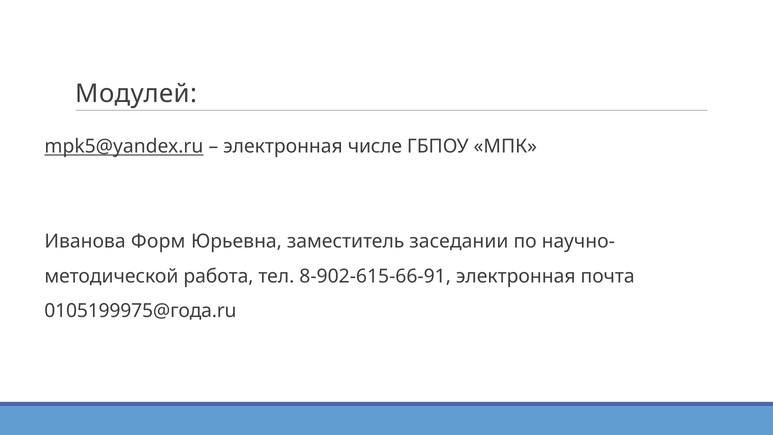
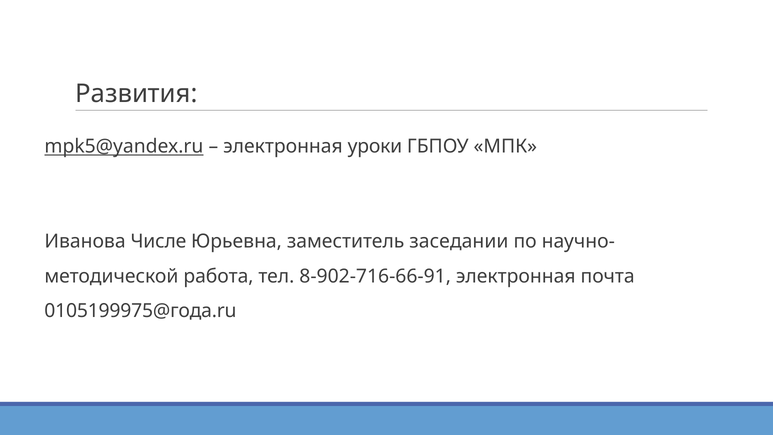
Модулей: Модулей -> Развития (136, 93)
числе: числе -> уроки (375, 146)
Форм: Форм -> Числе (158, 241)
8-902-615-66-91: 8-902-615-66-91 -> 8-902-716-66-91 (375, 276)
